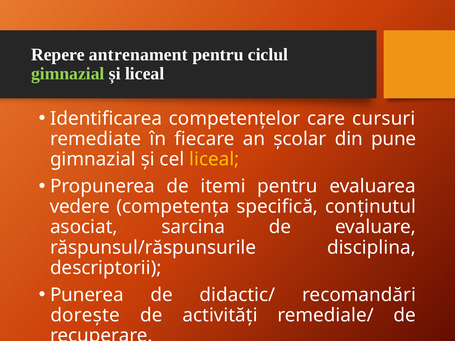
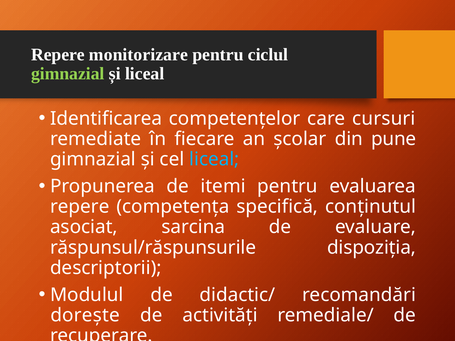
antrenament: antrenament -> monitorizare (138, 55)
liceal colour: yellow -> light blue (214, 159)
vedere: vedere -> repere (80, 207)
disciplina: disciplina -> dispoziția (372, 248)
Punerea: Punerea -> Modulul (87, 295)
